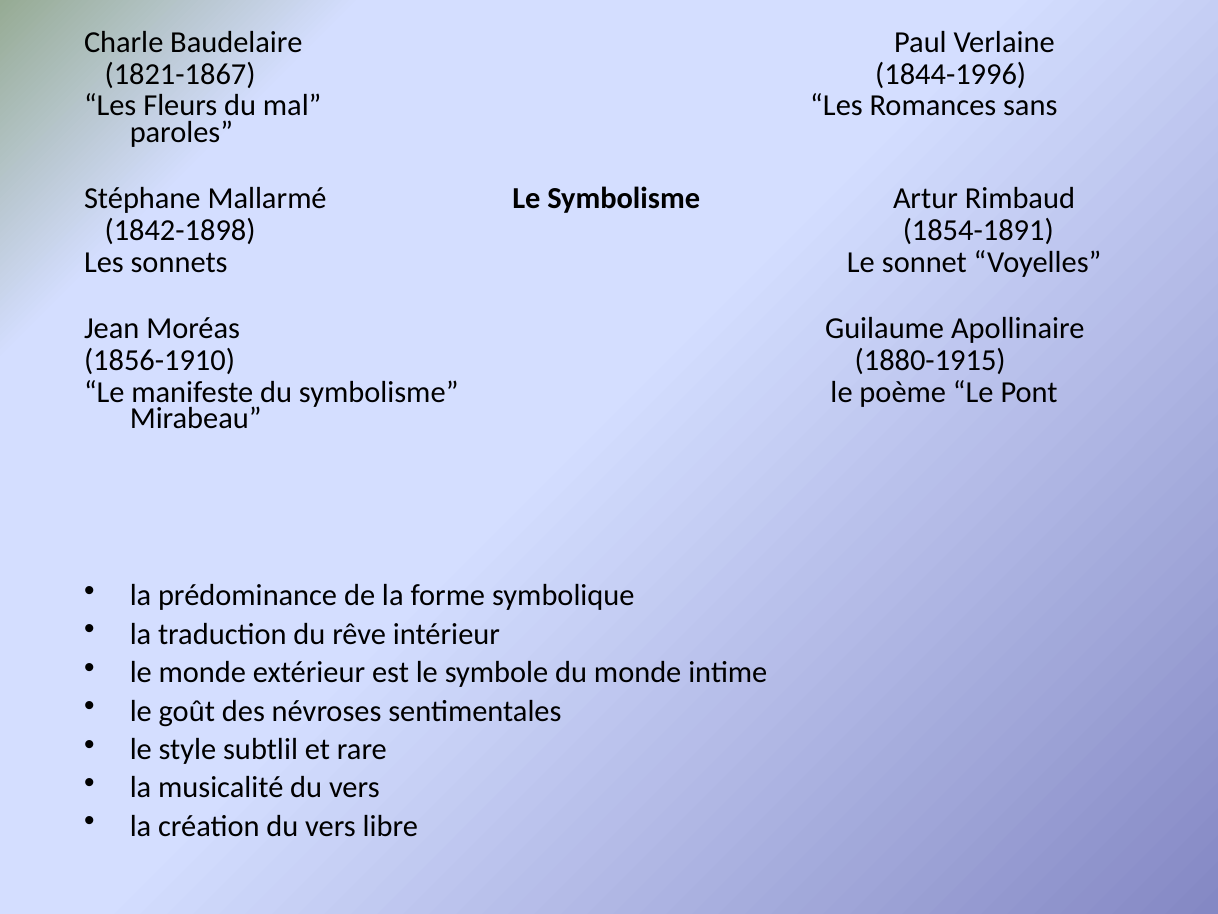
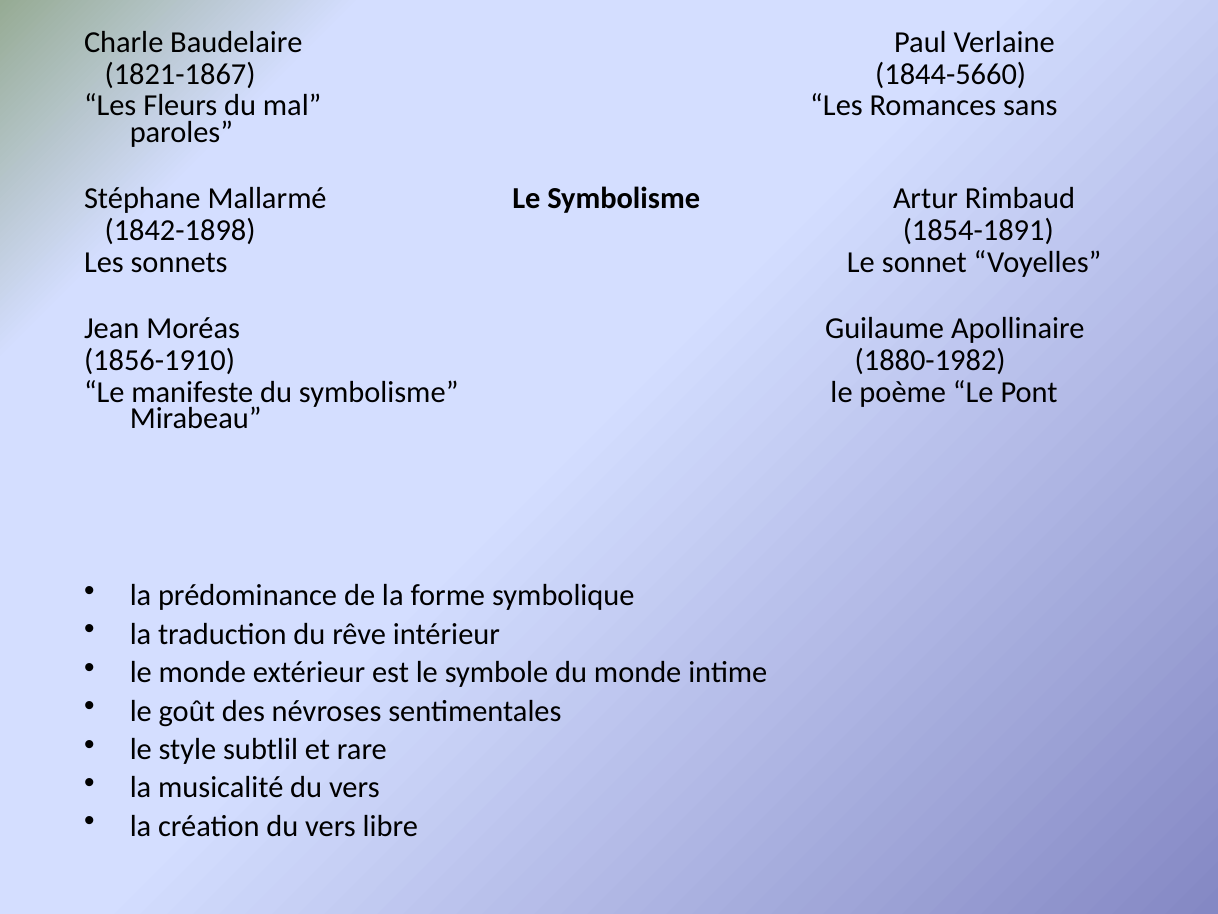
1844-1996: 1844-1996 -> 1844-5660 (951, 74)
1880-1915: 1880-1915 -> 1880-1982 (930, 360)
